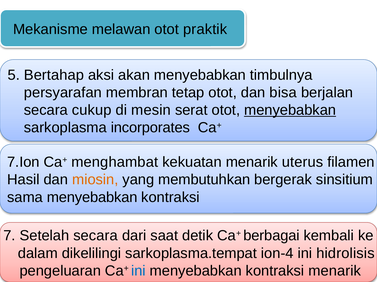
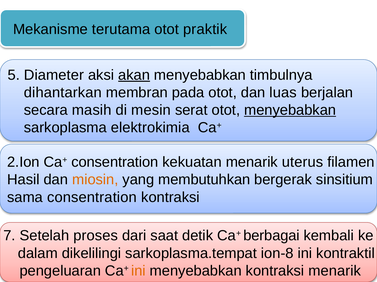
melawan: melawan -> terutama (121, 29)
Bertahap: Bertahap -> Diameter (54, 75)
akan underline: none -> present (134, 75)
persyarafan: persyarafan -> dihantarkan (63, 93)
tetap: tetap -> pada (188, 93)
bisa: bisa -> luas (283, 93)
cukup: cukup -> masih (92, 110)
incorporates: incorporates -> elektrokimia (150, 128)
7.Ion: 7.Ion -> 2.Ion (23, 162)
Ca+ menghambat: menghambat -> consentration (115, 162)
sama menyebabkan: menyebabkan -> consentration (92, 198)
Setelah secara: secara -> proses (96, 236)
ion-4: ion-4 -> ion-8 (277, 254)
hidrolisis: hidrolisis -> kontraktil (346, 254)
ini colour: blue -> orange (138, 271)
